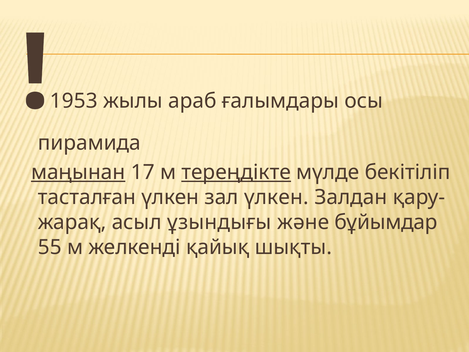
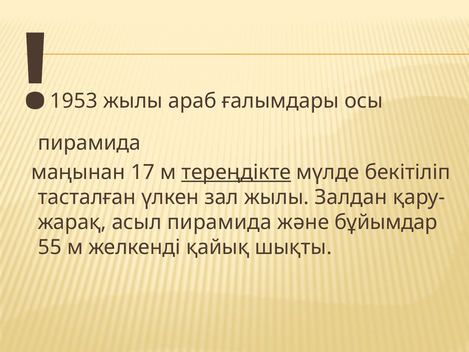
маңынан underline: present -> none (78, 172)
зал үлкен: үлкен -> жылы (277, 197)
асыл ұзындығы: ұзындығы -> пирамида (219, 222)
